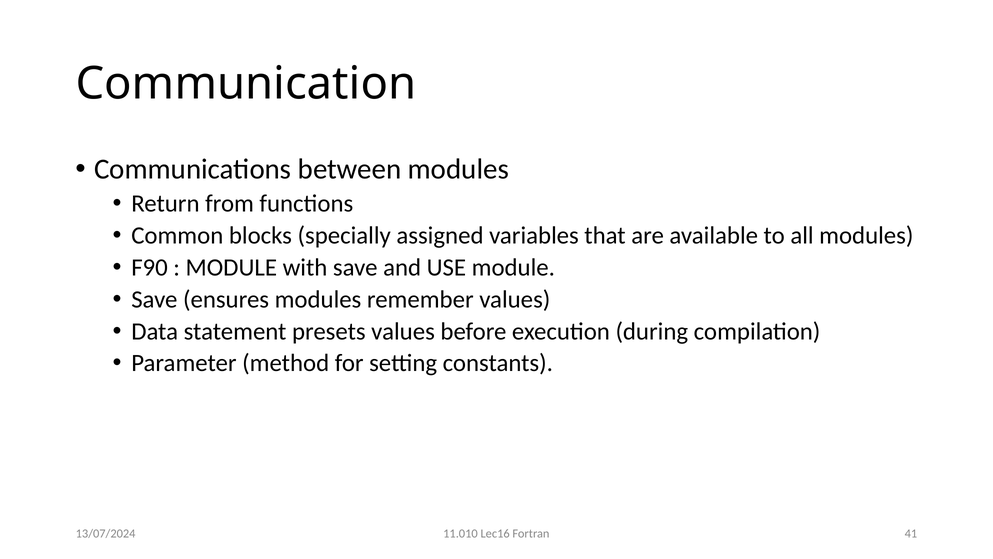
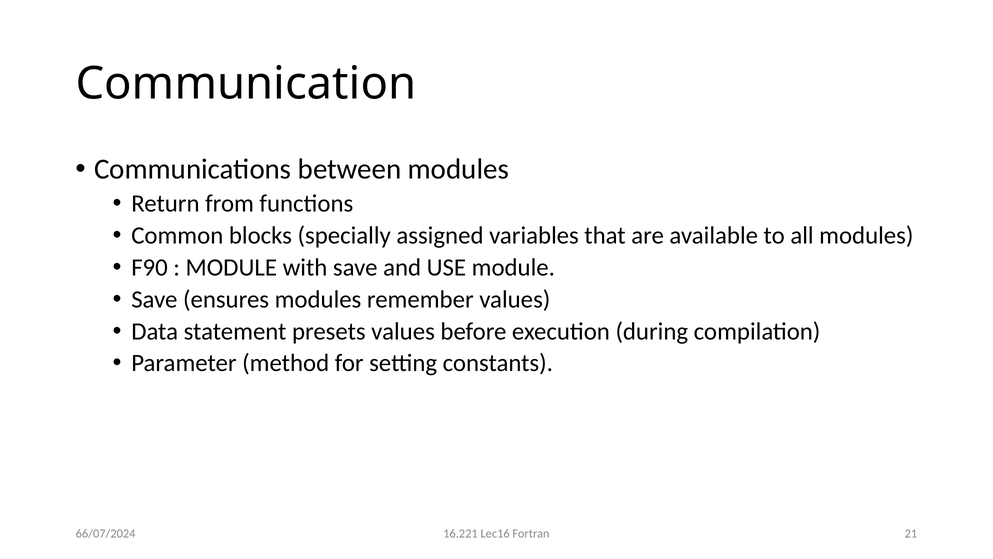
11.010: 11.010 -> 16.221 (460, 533)
41: 41 -> 21 (911, 533)
13/07/2024: 13/07/2024 -> 66/07/2024 (106, 533)
